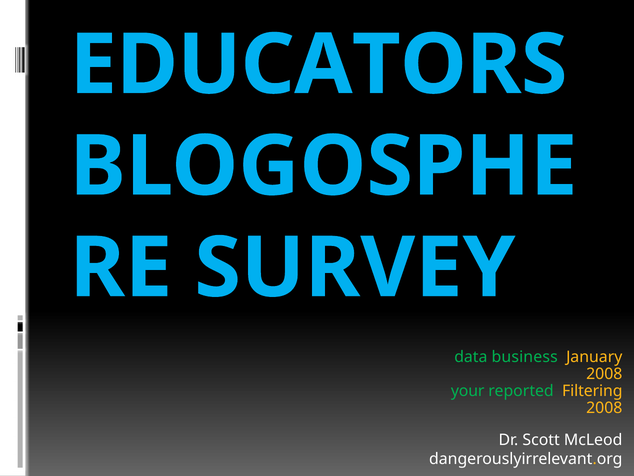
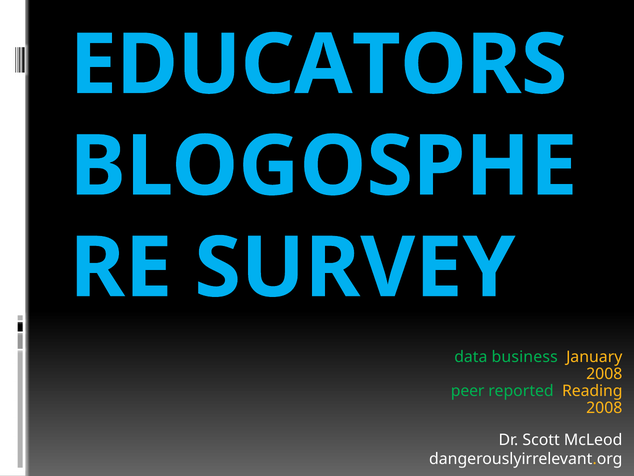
your: your -> peer (468, 391)
Filtering: Filtering -> Reading (592, 391)
